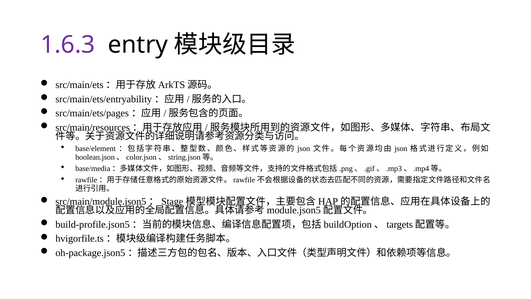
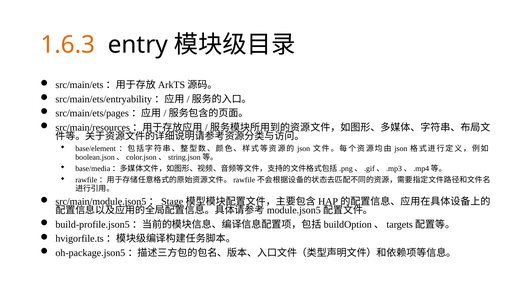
1.6.3 colour: purple -> orange (68, 45)
